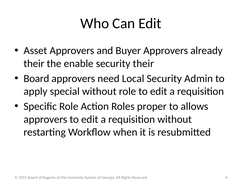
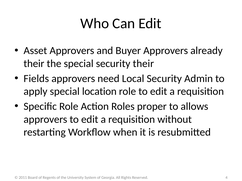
the enable: enable -> special (79, 64)
Board: Board -> Fields (36, 79)
special without: without -> location (99, 92)
